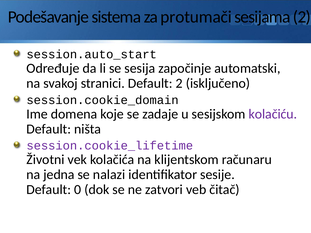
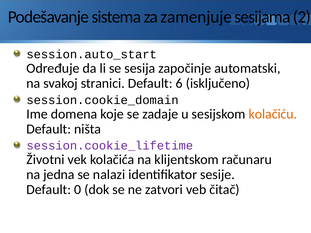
protumači: protumači -> zamenjuje (196, 17)
Default 2: 2 -> 6 (179, 83)
kolačiću colour: purple -> orange (273, 114)
